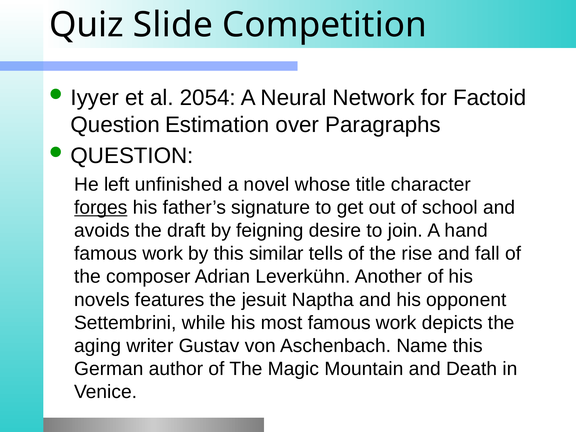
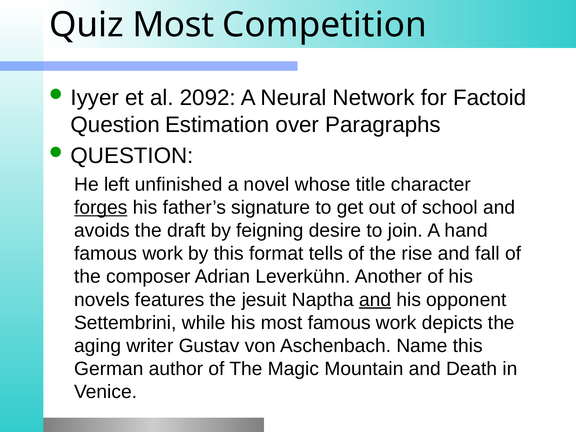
Quiz Slide: Slide -> Most (173, 25)
2054: 2054 -> 2092 (208, 98)
similar: similar -> format (276, 254)
and underline: none -> present (375, 300)
